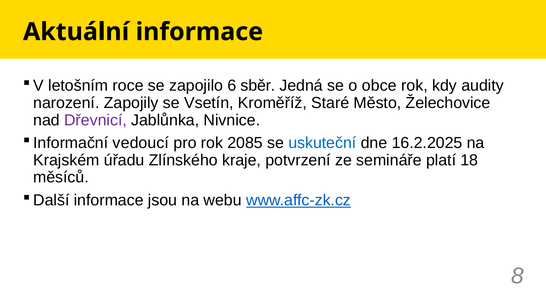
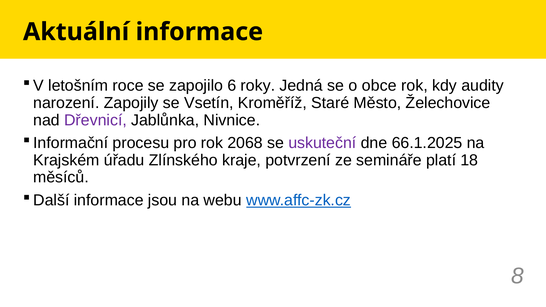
sběr: sběr -> roky (258, 86)
vedoucí: vedoucí -> procesu (141, 143)
2085: 2085 -> 2068 (245, 143)
uskuteční colour: blue -> purple (322, 143)
16.2.2025: 16.2.2025 -> 66.1.2025 (427, 143)
